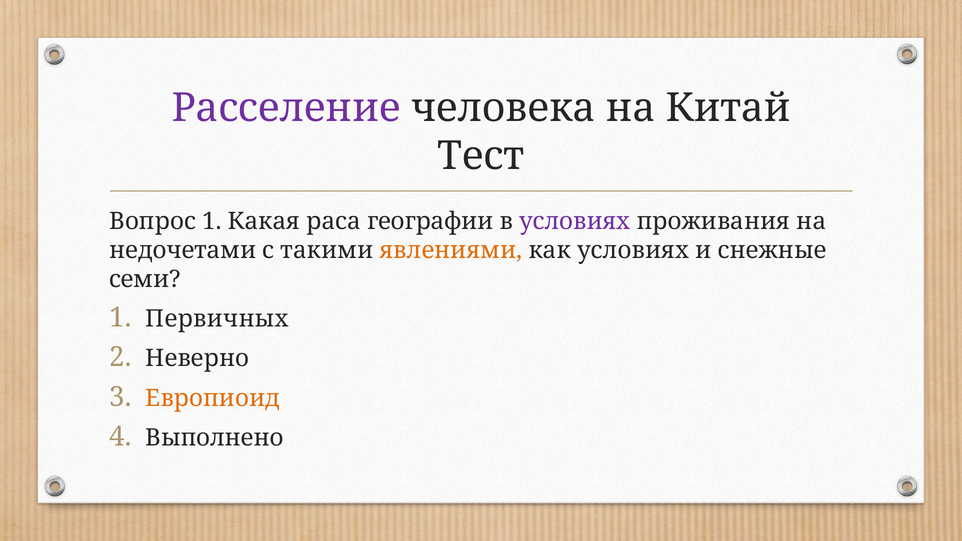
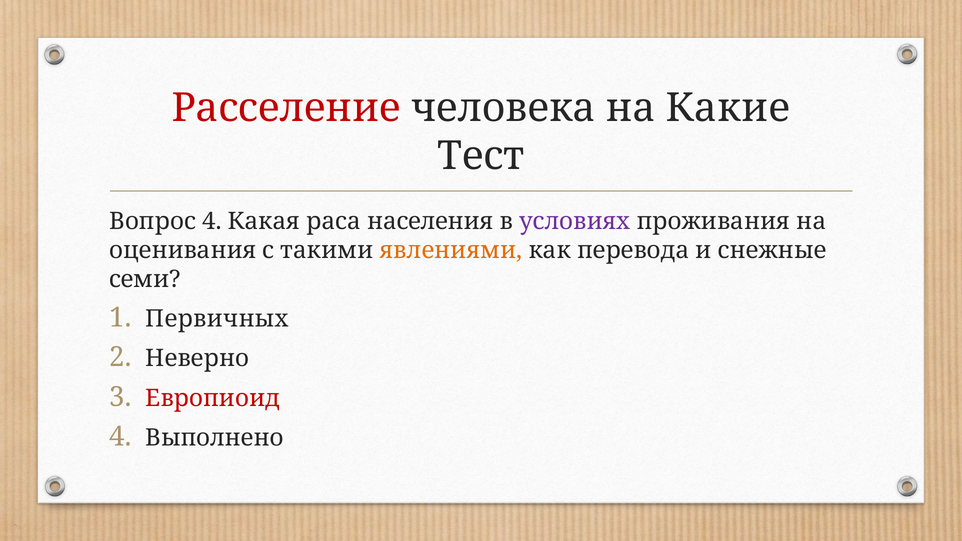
Расселение colour: purple -> red (286, 108)
Китай: Китай -> Какие (728, 108)
Вопрос 1: 1 -> 4 (212, 221)
географии: географии -> населения (430, 221)
недочетами: недочетами -> оценивания (183, 250)
как условиях: условиях -> перевода (633, 250)
Европиоид colour: orange -> red (213, 398)
